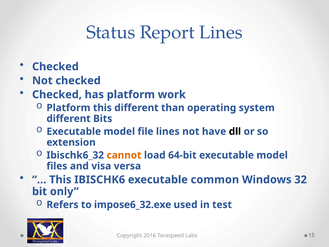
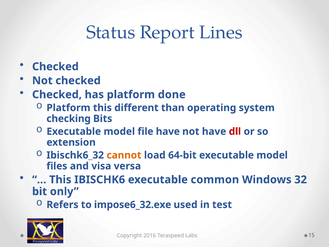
work: work -> done (172, 94)
different: different -> checking (69, 119)
file lines: lines -> have (168, 131)
dll colour: black -> red (235, 131)
